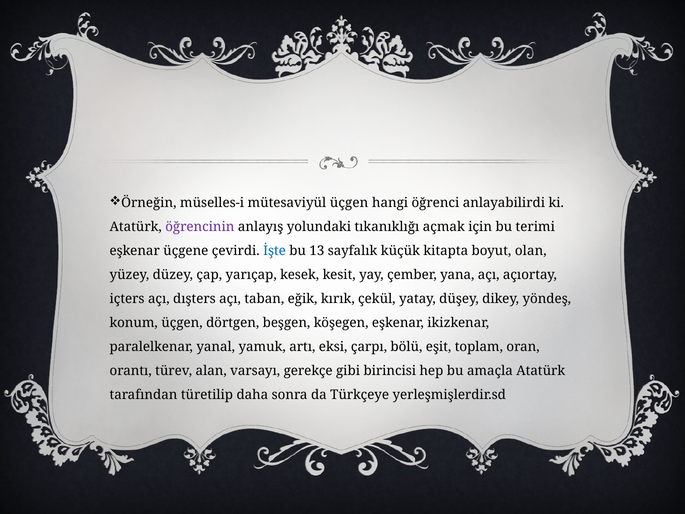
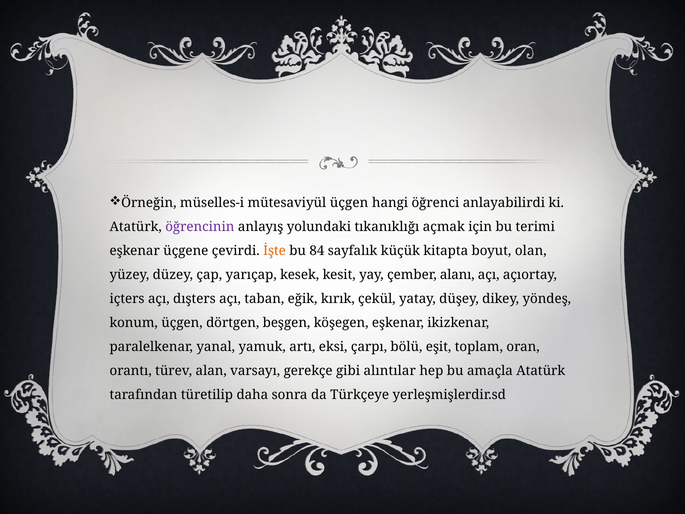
İşte colour: blue -> orange (275, 251)
13: 13 -> 84 (317, 251)
yana: yana -> alanı (457, 275)
birincisi: birincisi -> alıntılar (390, 371)
